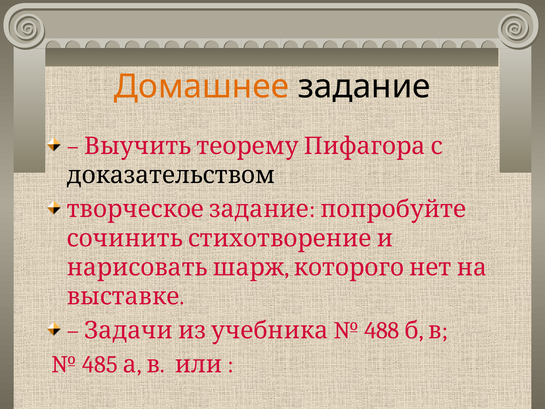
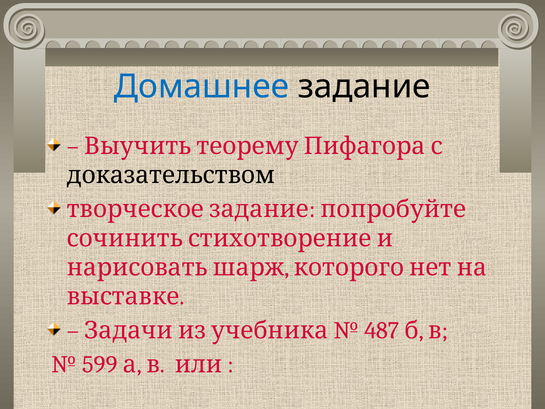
Домашнее colour: orange -> blue (202, 86)
488: 488 -> 487 (382, 330)
485: 485 -> 599 (100, 364)
